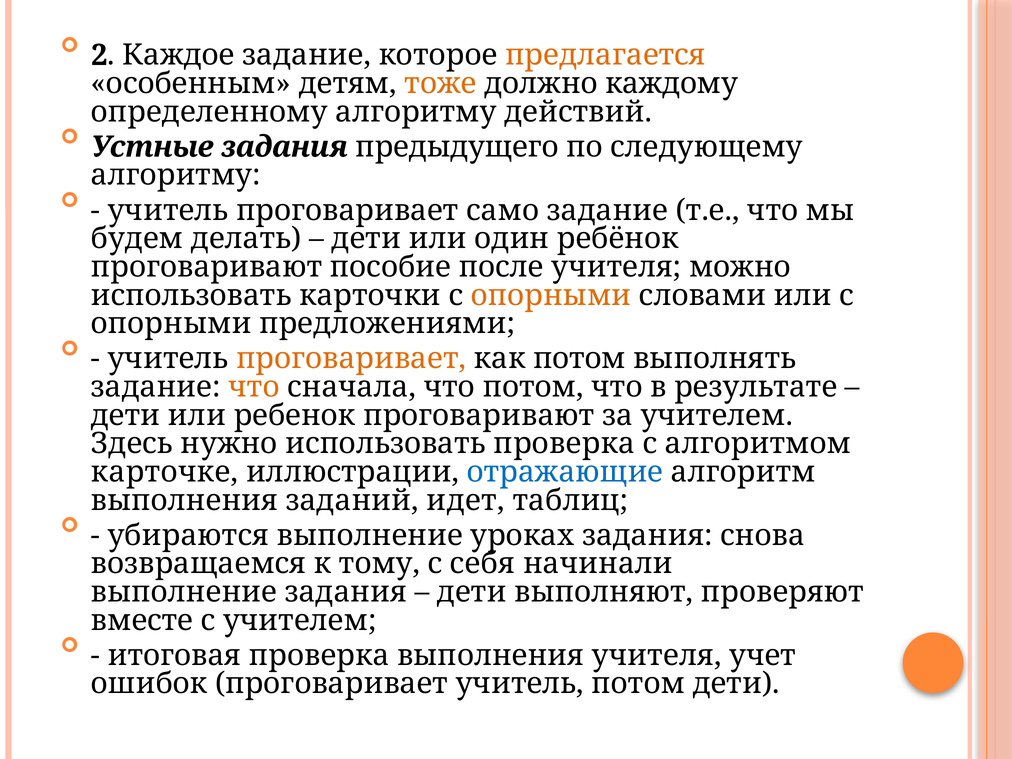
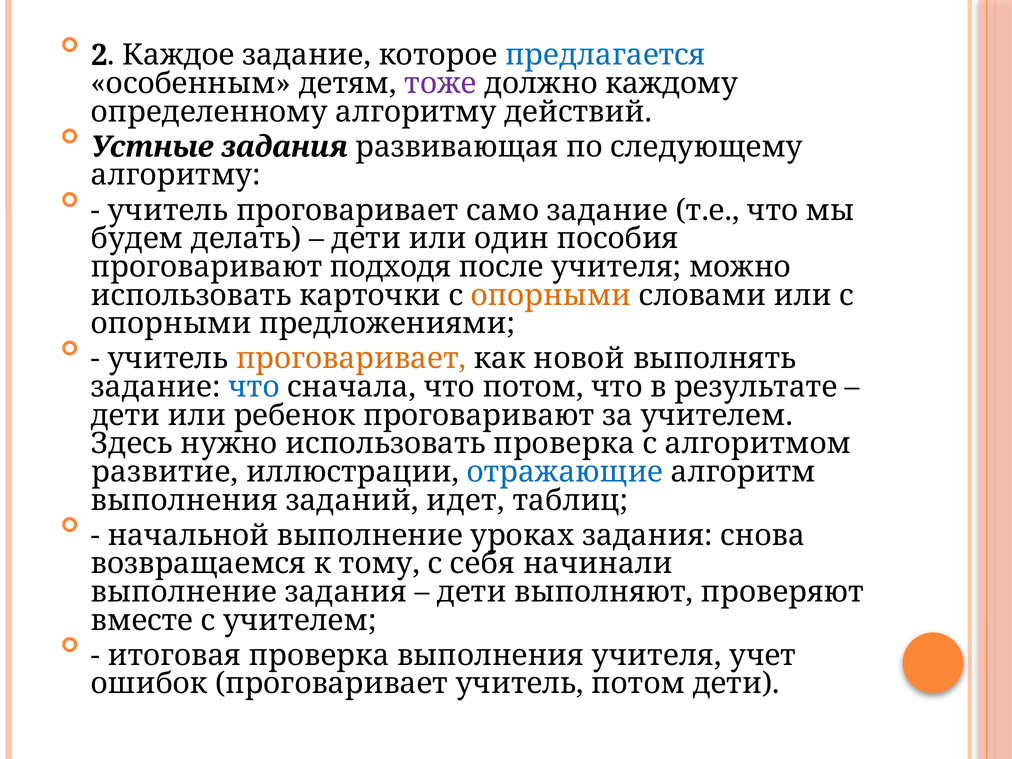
предлагается colour: orange -> blue (605, 55)
тоже colour: orange -> purple (440, 84)
предыдущего: предыдущего -> развивающая (457, 147)
ребёнок: ребёнок -> пособия (618, 239)
пособие: пособие -> подходя (391, 267)
как потом: потом -> новой (579, 359)
что colour: orange -> blue (254, 387)
карточке: карточке -> развитие (165, 472)
убираются: убираются -> начальной (188, 535)
